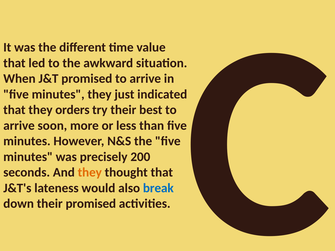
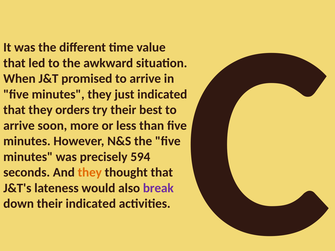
200: 200 -> 594 (140, 157)
break colour: blue -> purple (158, 188)
their promised: promised -> indicated (91, 204)
